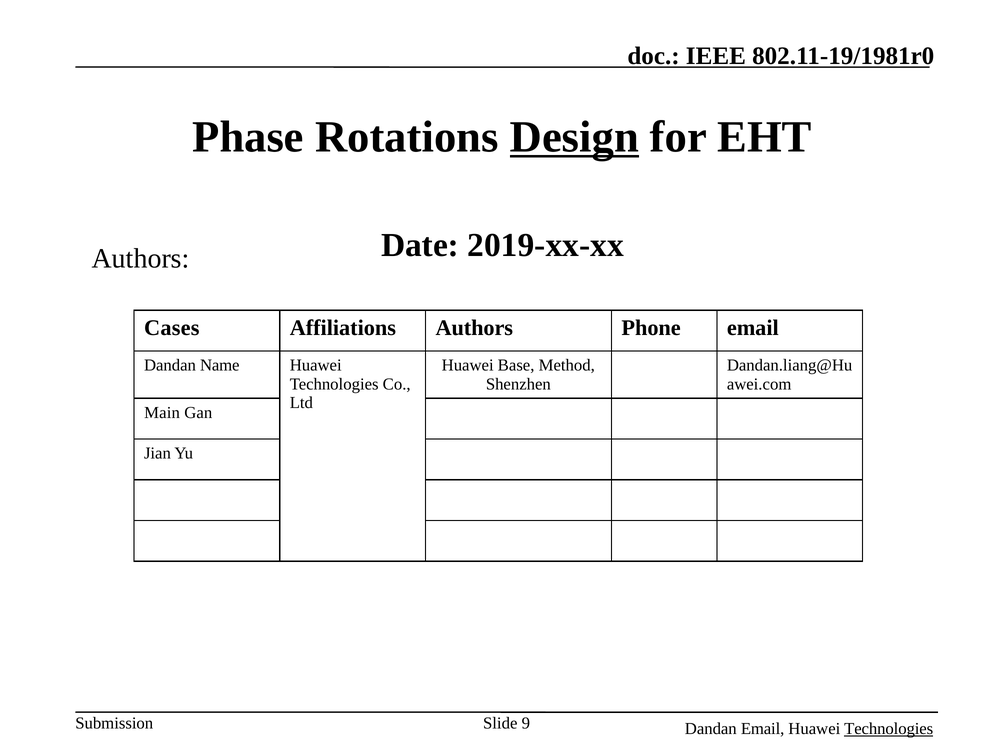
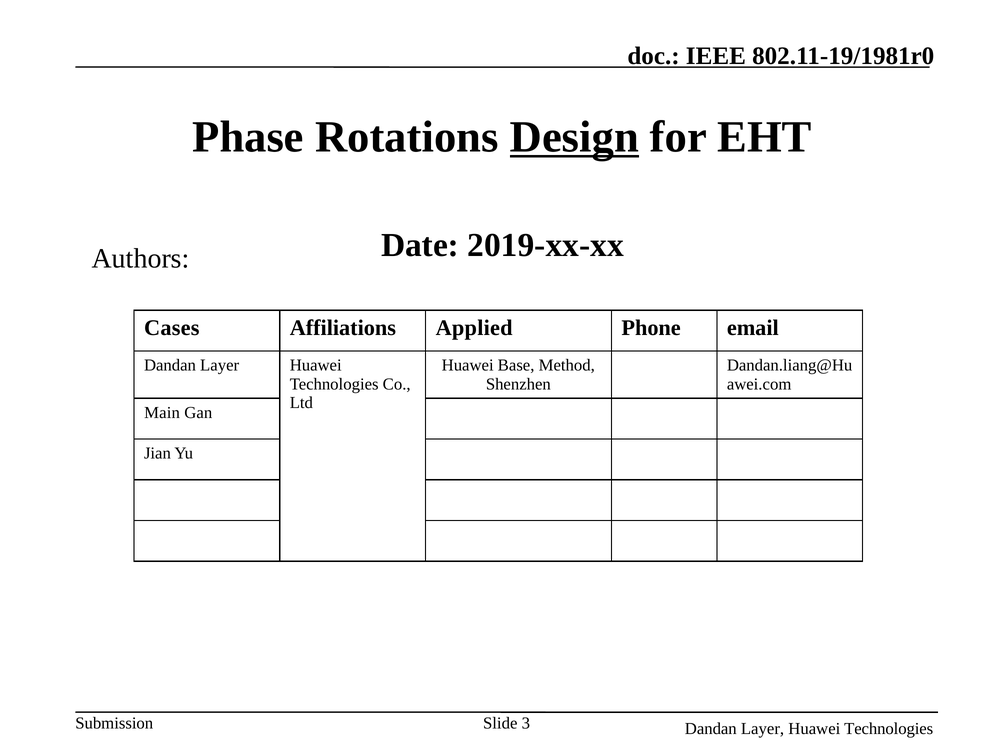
Affiliations Authors: Authors -> Applied (474, 328)
Name: Name -> Layer (220, 365)
9: 9 -> 3 (526, 723)
Email: Email -> Layer (763, 728)
Technologies underline: present -> none (889, 728)
